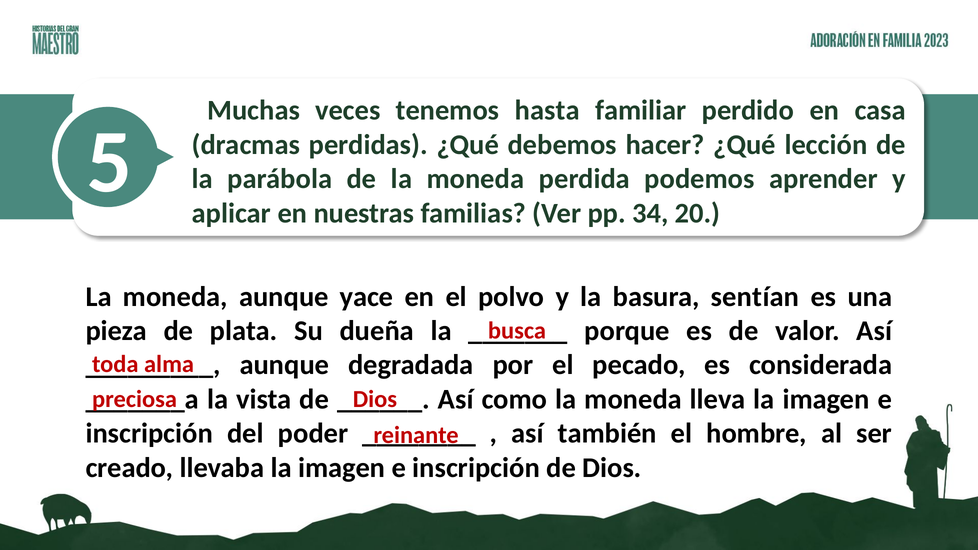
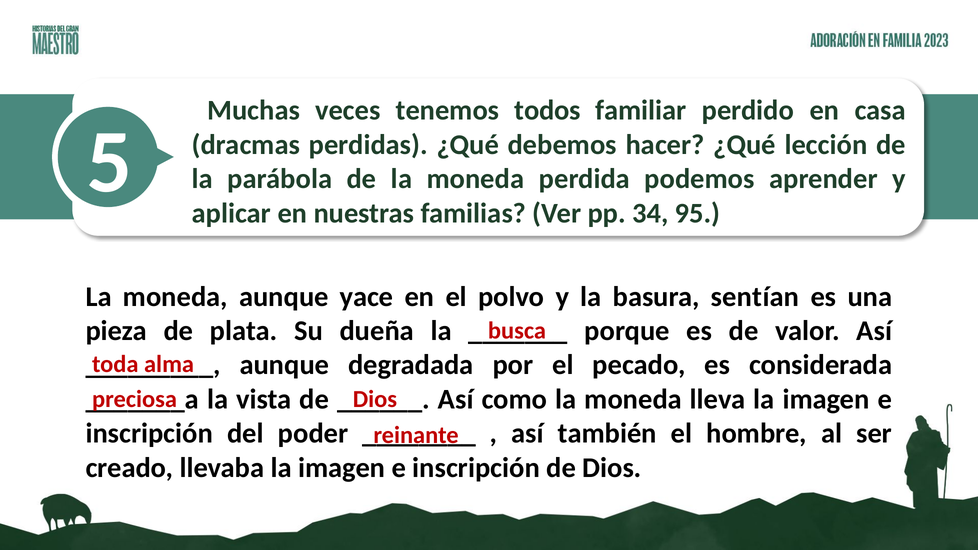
hasta: hasta -> todos (547, 110)
20: 20 -> 95 (698, 213)
